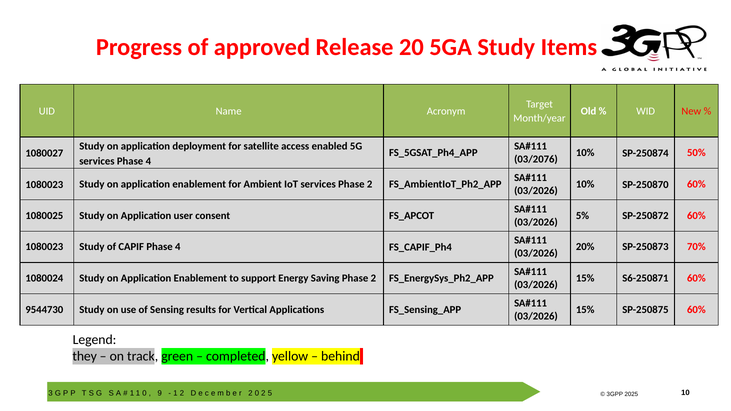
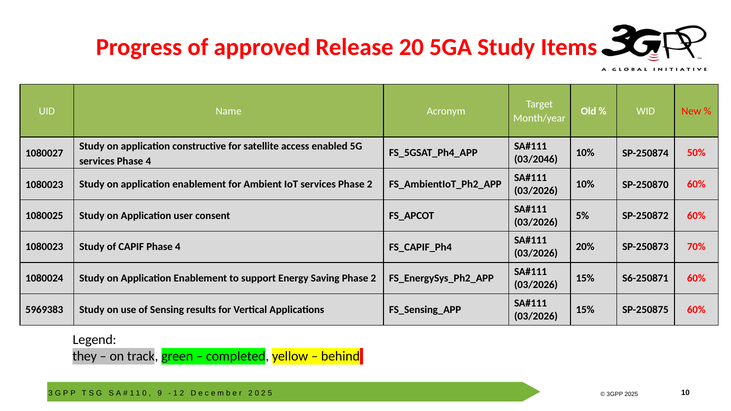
deployment: deployment -> constructive (199, 146)
03/2076: 03/2076 -> 03/2046 (536, 159)
9544730: 9544730 -> 5969383 (44, 310)
